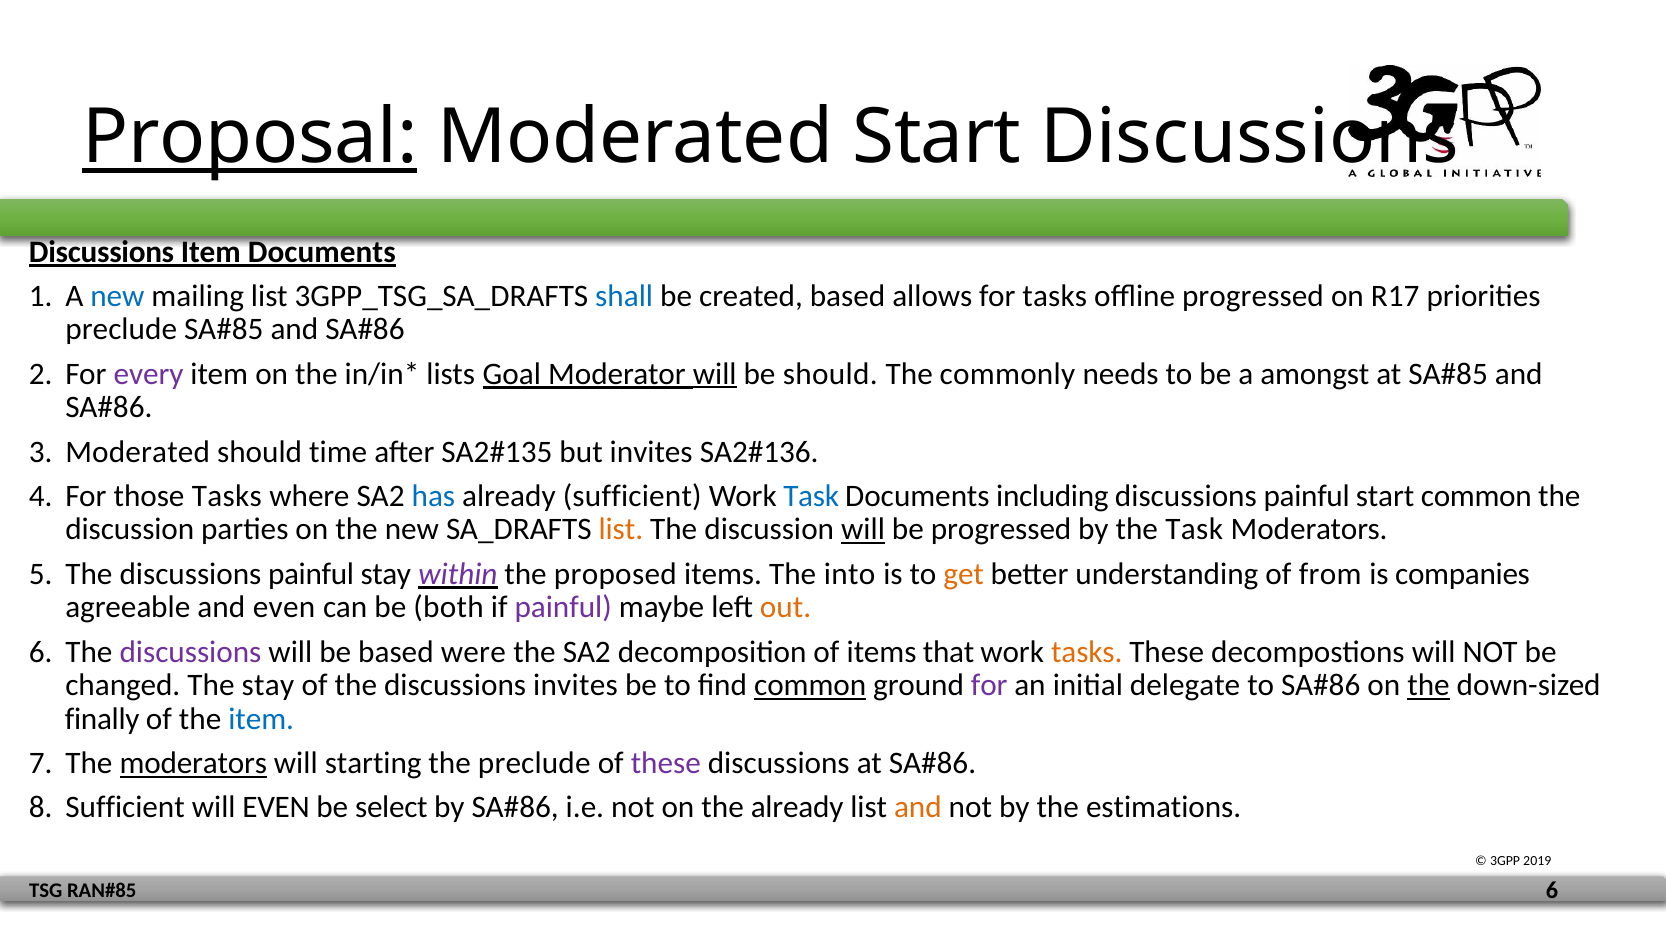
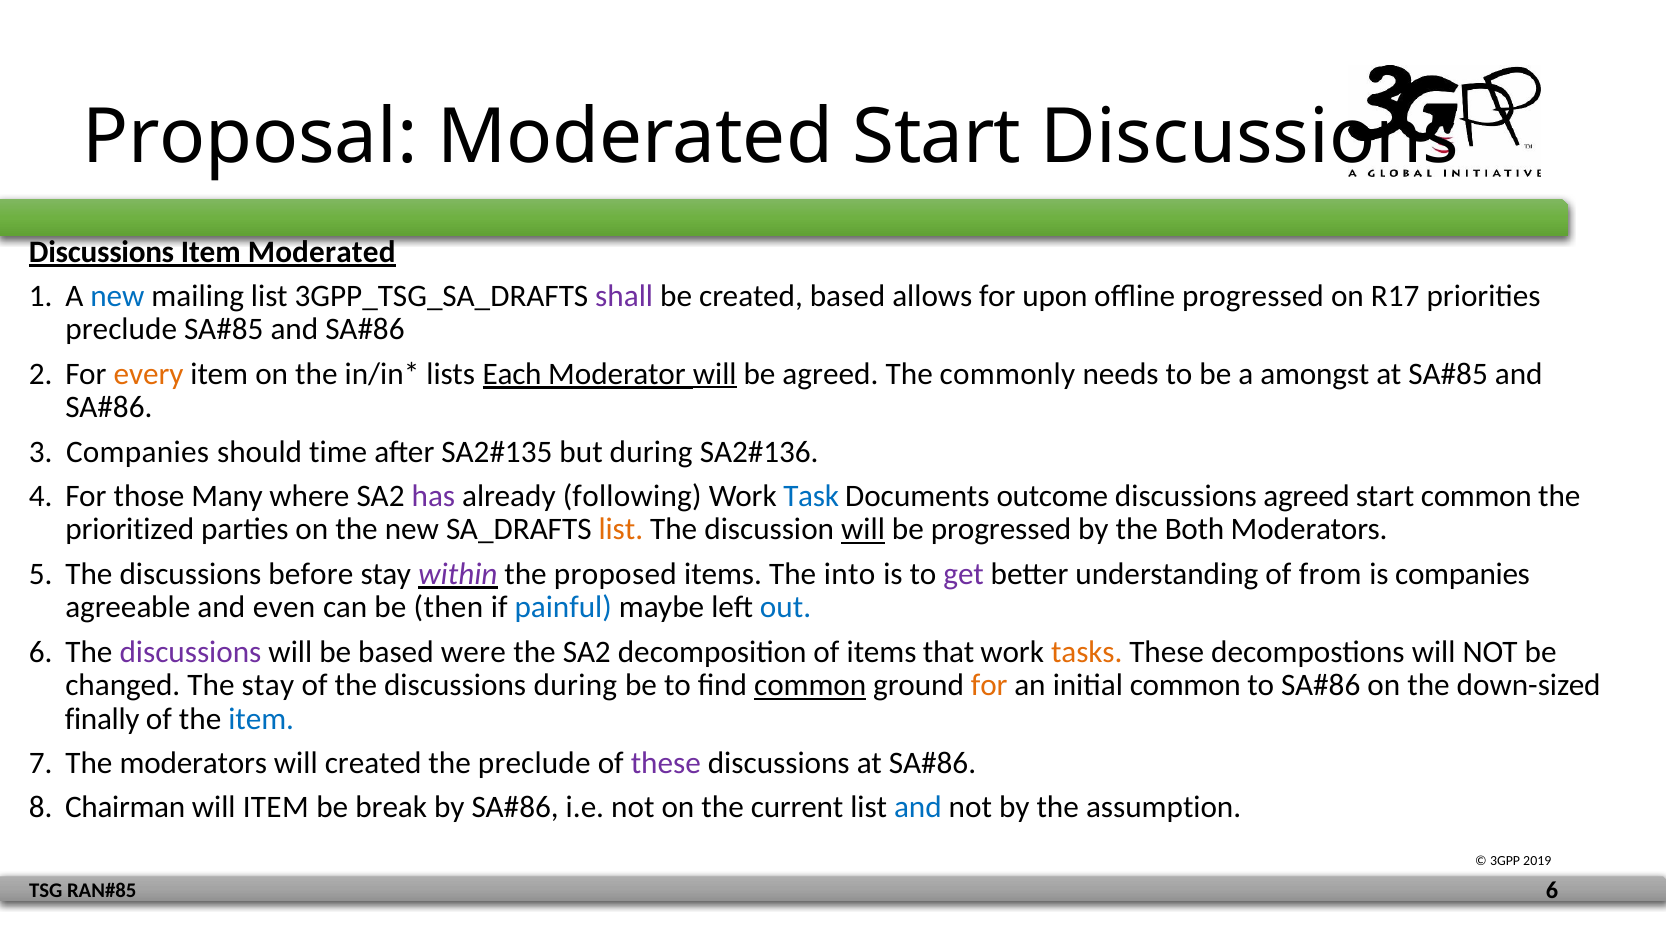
Proposal underline: present -> none (250, 138)
Item Documents: Documents -> Moderated (322, 252)
shall colour: blue -> purple (624, 296)
for tasks: tasks -> upon (1055, 296)
every colour: purple -> orange (149, 374)
Goal: Goal -> Each (512, 374)
be should: should -> agreed (830, 374)
Moderated: Moderated -> Companies (138, 452)
but invites: invites -> during (651, 452)
those Tasks: Tasks -> Many (227, 496)
has colour: blue -> purple (433, 496)
already sufficient: sufficient -> following (632, 496)
including: including -> outcome (1052, 496)
painful: painful -> agreed (1307, 496)
discussion: discussion -> prioritized (130, 530)
the Task: Task -> Both (1194, 530)
The discussions painful: painful -> before (311, 574)
get colour: orange -> purple (964, 574)
both: both -> then (448, 608)
painful colour: purple -> blue (563, 608)
out colour: orange -> blue (786, 608)
discussions invites: invites -> during (575, 686)
for colour: purple -> orange (989, 686)
initial delegate: delegate -> common (1185, 686)
the underline: present -> none (1429, 686)
moderators underline: present -> none (193, 763)
will starting: starting -> created (373, 763)
Sufficient: Sufficient -> Chairman (125, 808)
will EVEN: EVEN -> ITEM (276, 808)
select: select -> break (391, 808)
the already: already -> current (797, 808)
and colour: orange -> blue (918, 808)
estimations: estimations -> assumption (1164, 808)
